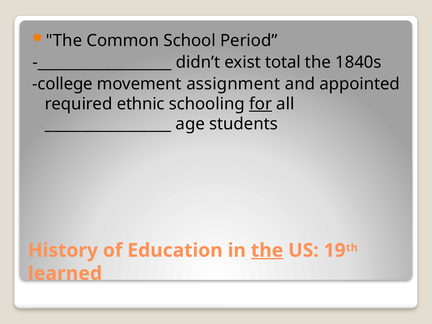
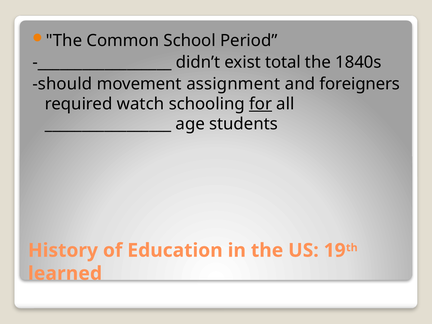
college: college -> should (62, 84)
appointed: appointed -> foreigners (360, 84)
ethnic: ethnic -> watch (141, 104)
the underline: present -> none (267, 250)
